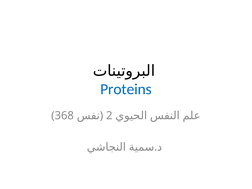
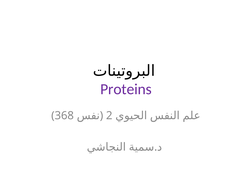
Proteins colour: blue -> purple (126, 89)
